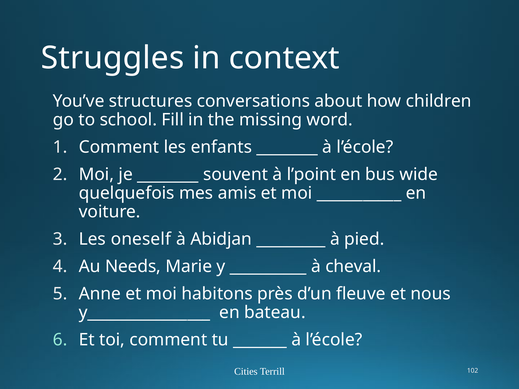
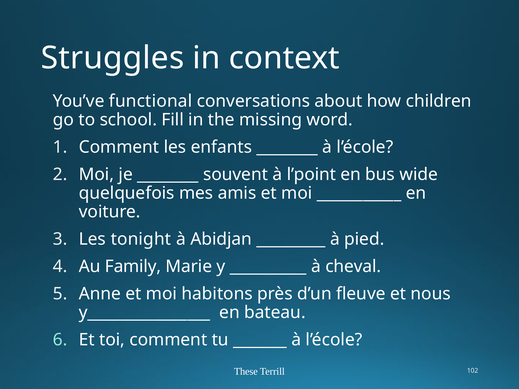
structures: structures -> functional (151, 101)
oneself: oneself -> tonight (141, 239)
Needs: Needs -> Family (133, 267)
Cities: Cities -> These (246, 372)
